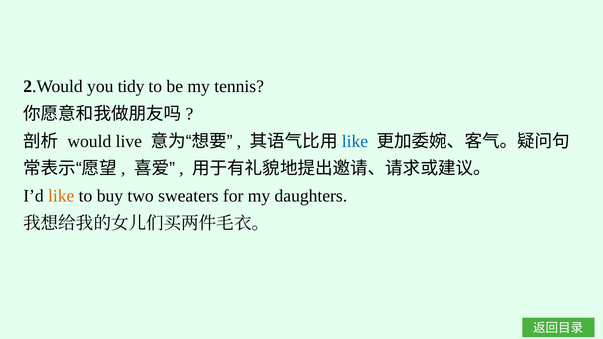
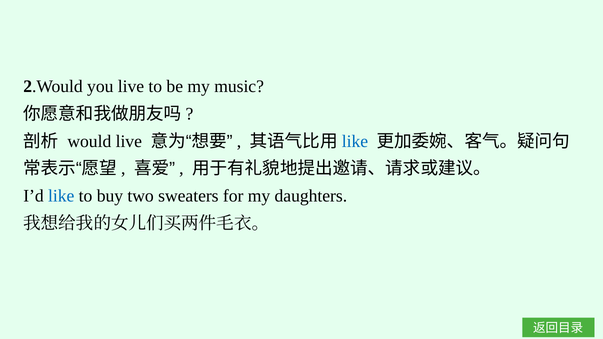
you tidy: tidy -> live (131, 86)
tennis: tennis -> music (239, 86)
like colour: orange -> blue (61, 196)
